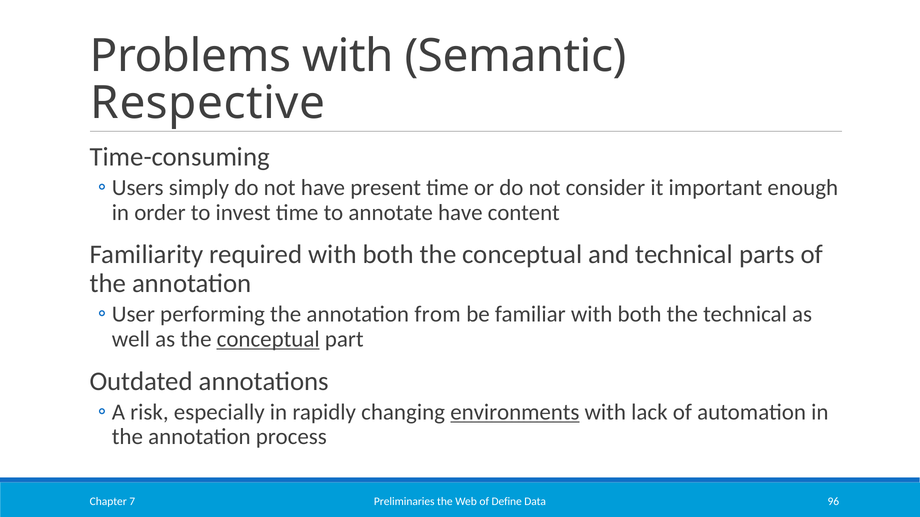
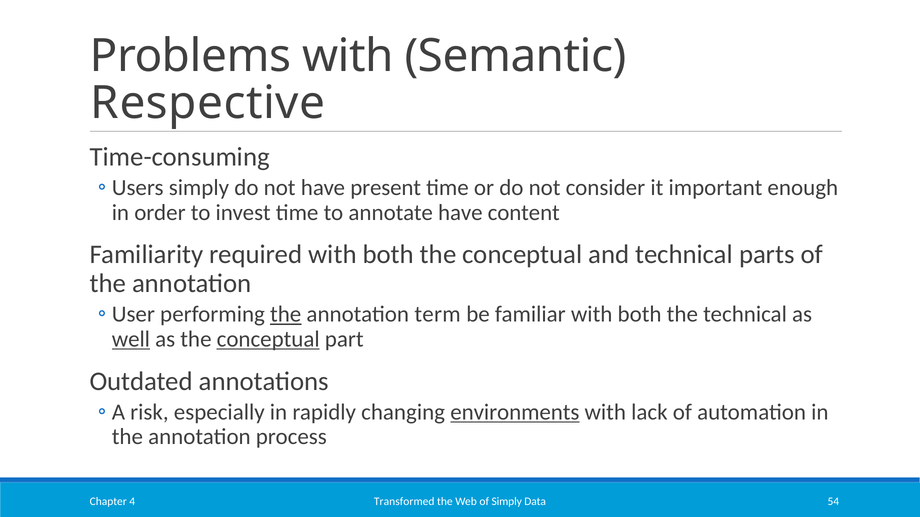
the underline: none -> present (286, 315)
from: from -> term (438, 315)
well underline: none -> present (131, 339)
Preliminaries: Preliminaries -> Transformed (404, 502)
of Define: Define -> Simply (507, 502)
96: 96 -> 54 (833, 502)
7: 7 -> 4 (132, 502)
